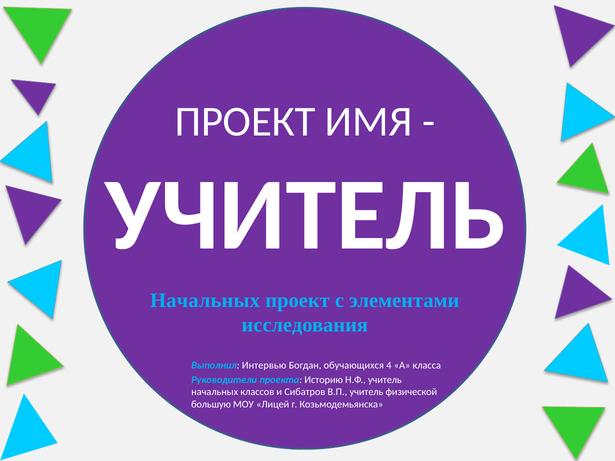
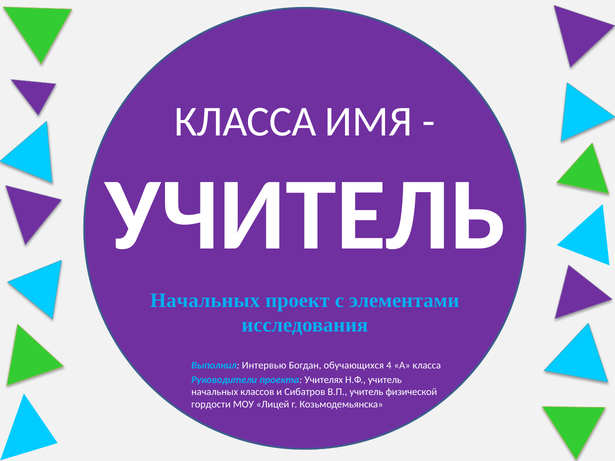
ПРОЕКТ: ПРОЕКТ -> КЛАССА (245, 122)
Историю: Историю -> Учителях (324, 380)
большую: большую -> гордости (211, 404)
